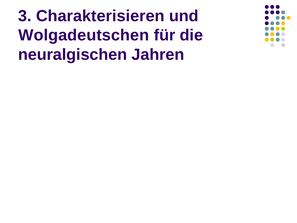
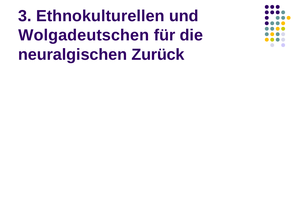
Charakterisieren: Charakterisieren -> Ethnokulturellen (100, 16)
Jahren: Jahren -> Zurück (158, 55)
